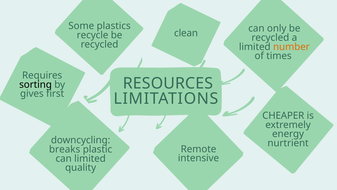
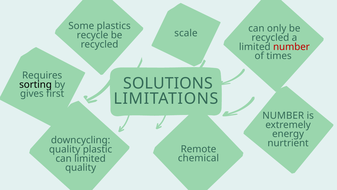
clean: clean -> scale (186, 33)
number colour: orange -> red (291, 47)
RESOURCES: RESOURCES -> SOLUTIONS (168, 83)
CHEAPER: CHEAPER -> NUMBER (283, 115)
breaks: breaks -> quality (65, 149)
intensive: intensive -> chemical (198, 158)
